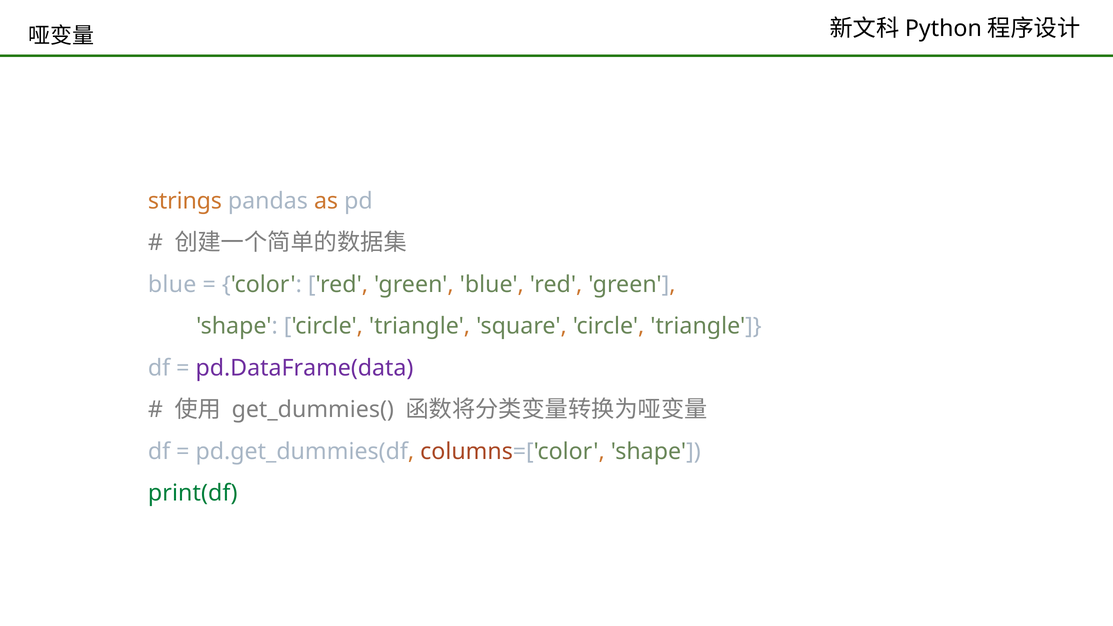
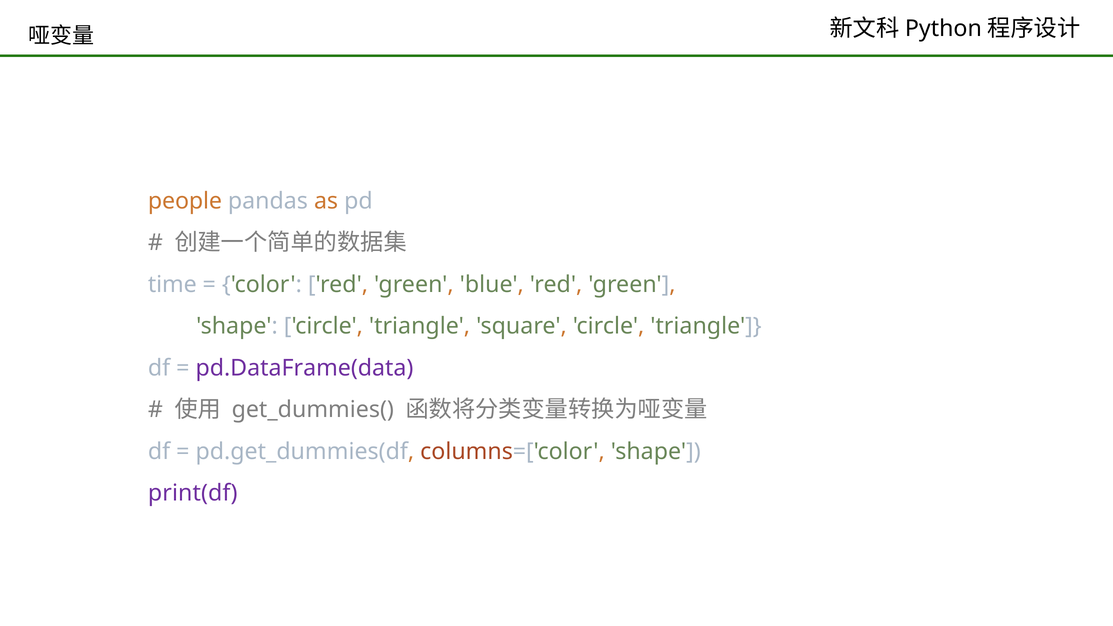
strings: strings -> people (185, 201)
blue: blue -> time (172, 285)
print(df colour: green -> purple (193, 493)
